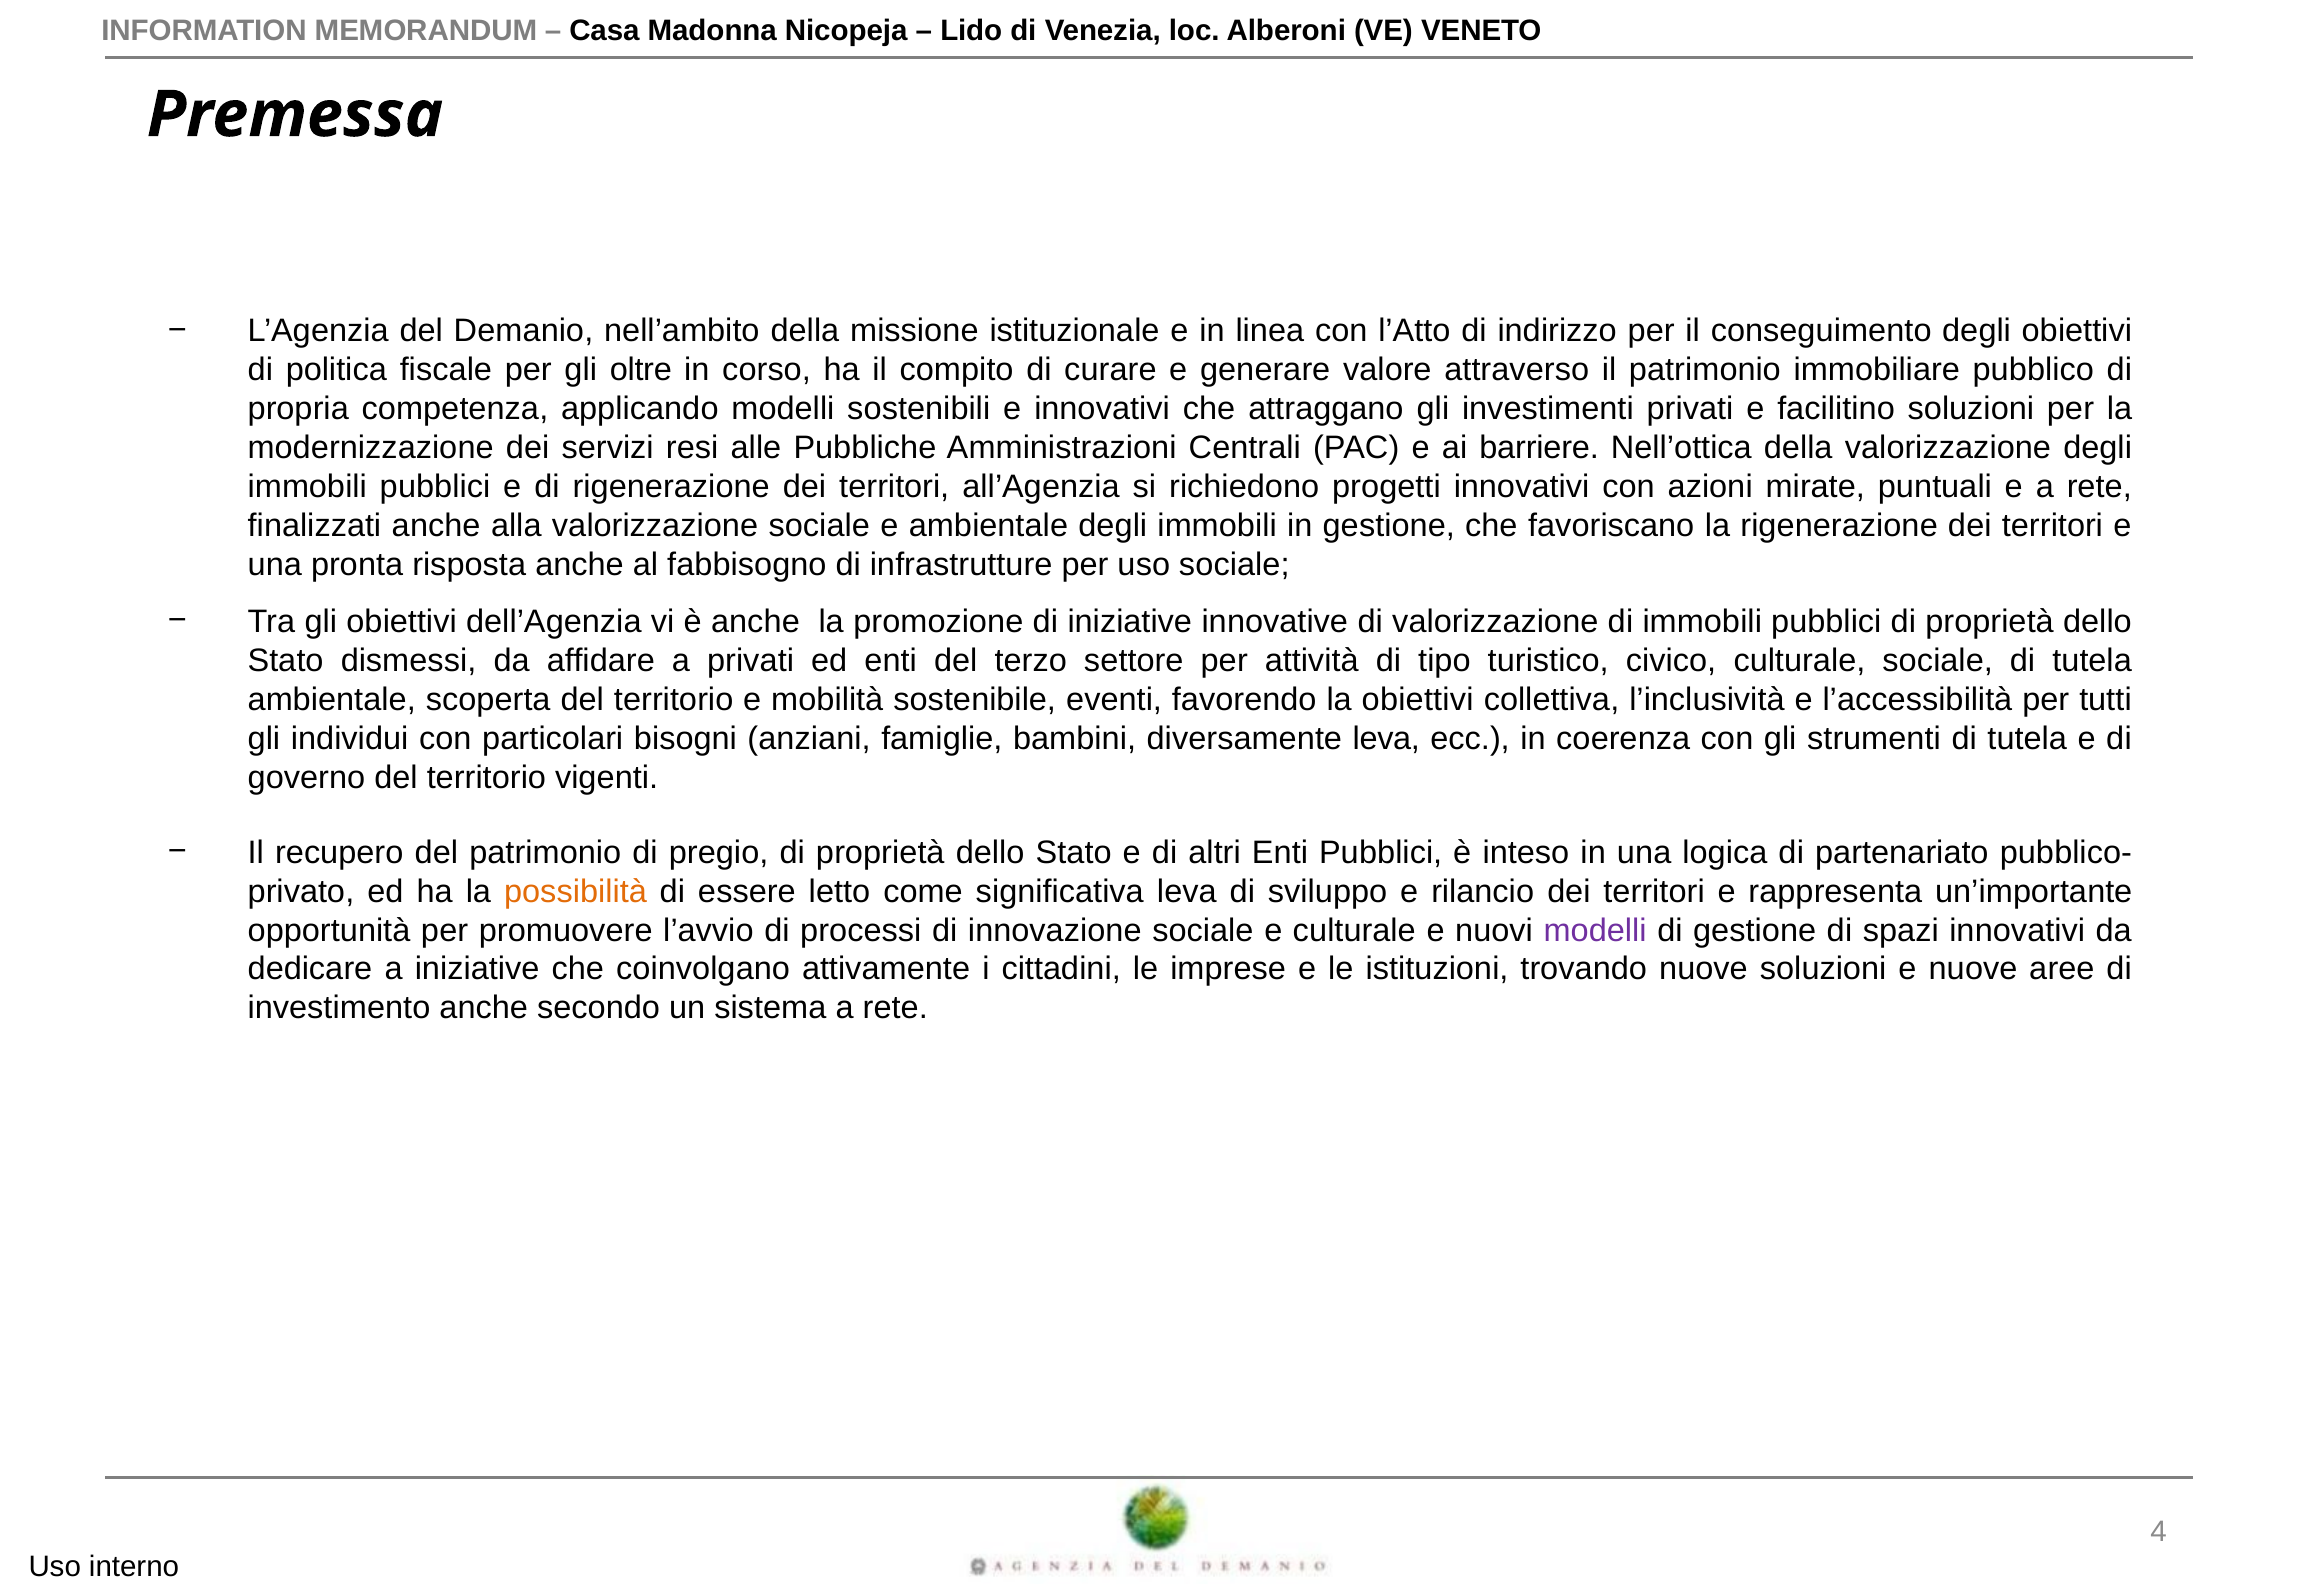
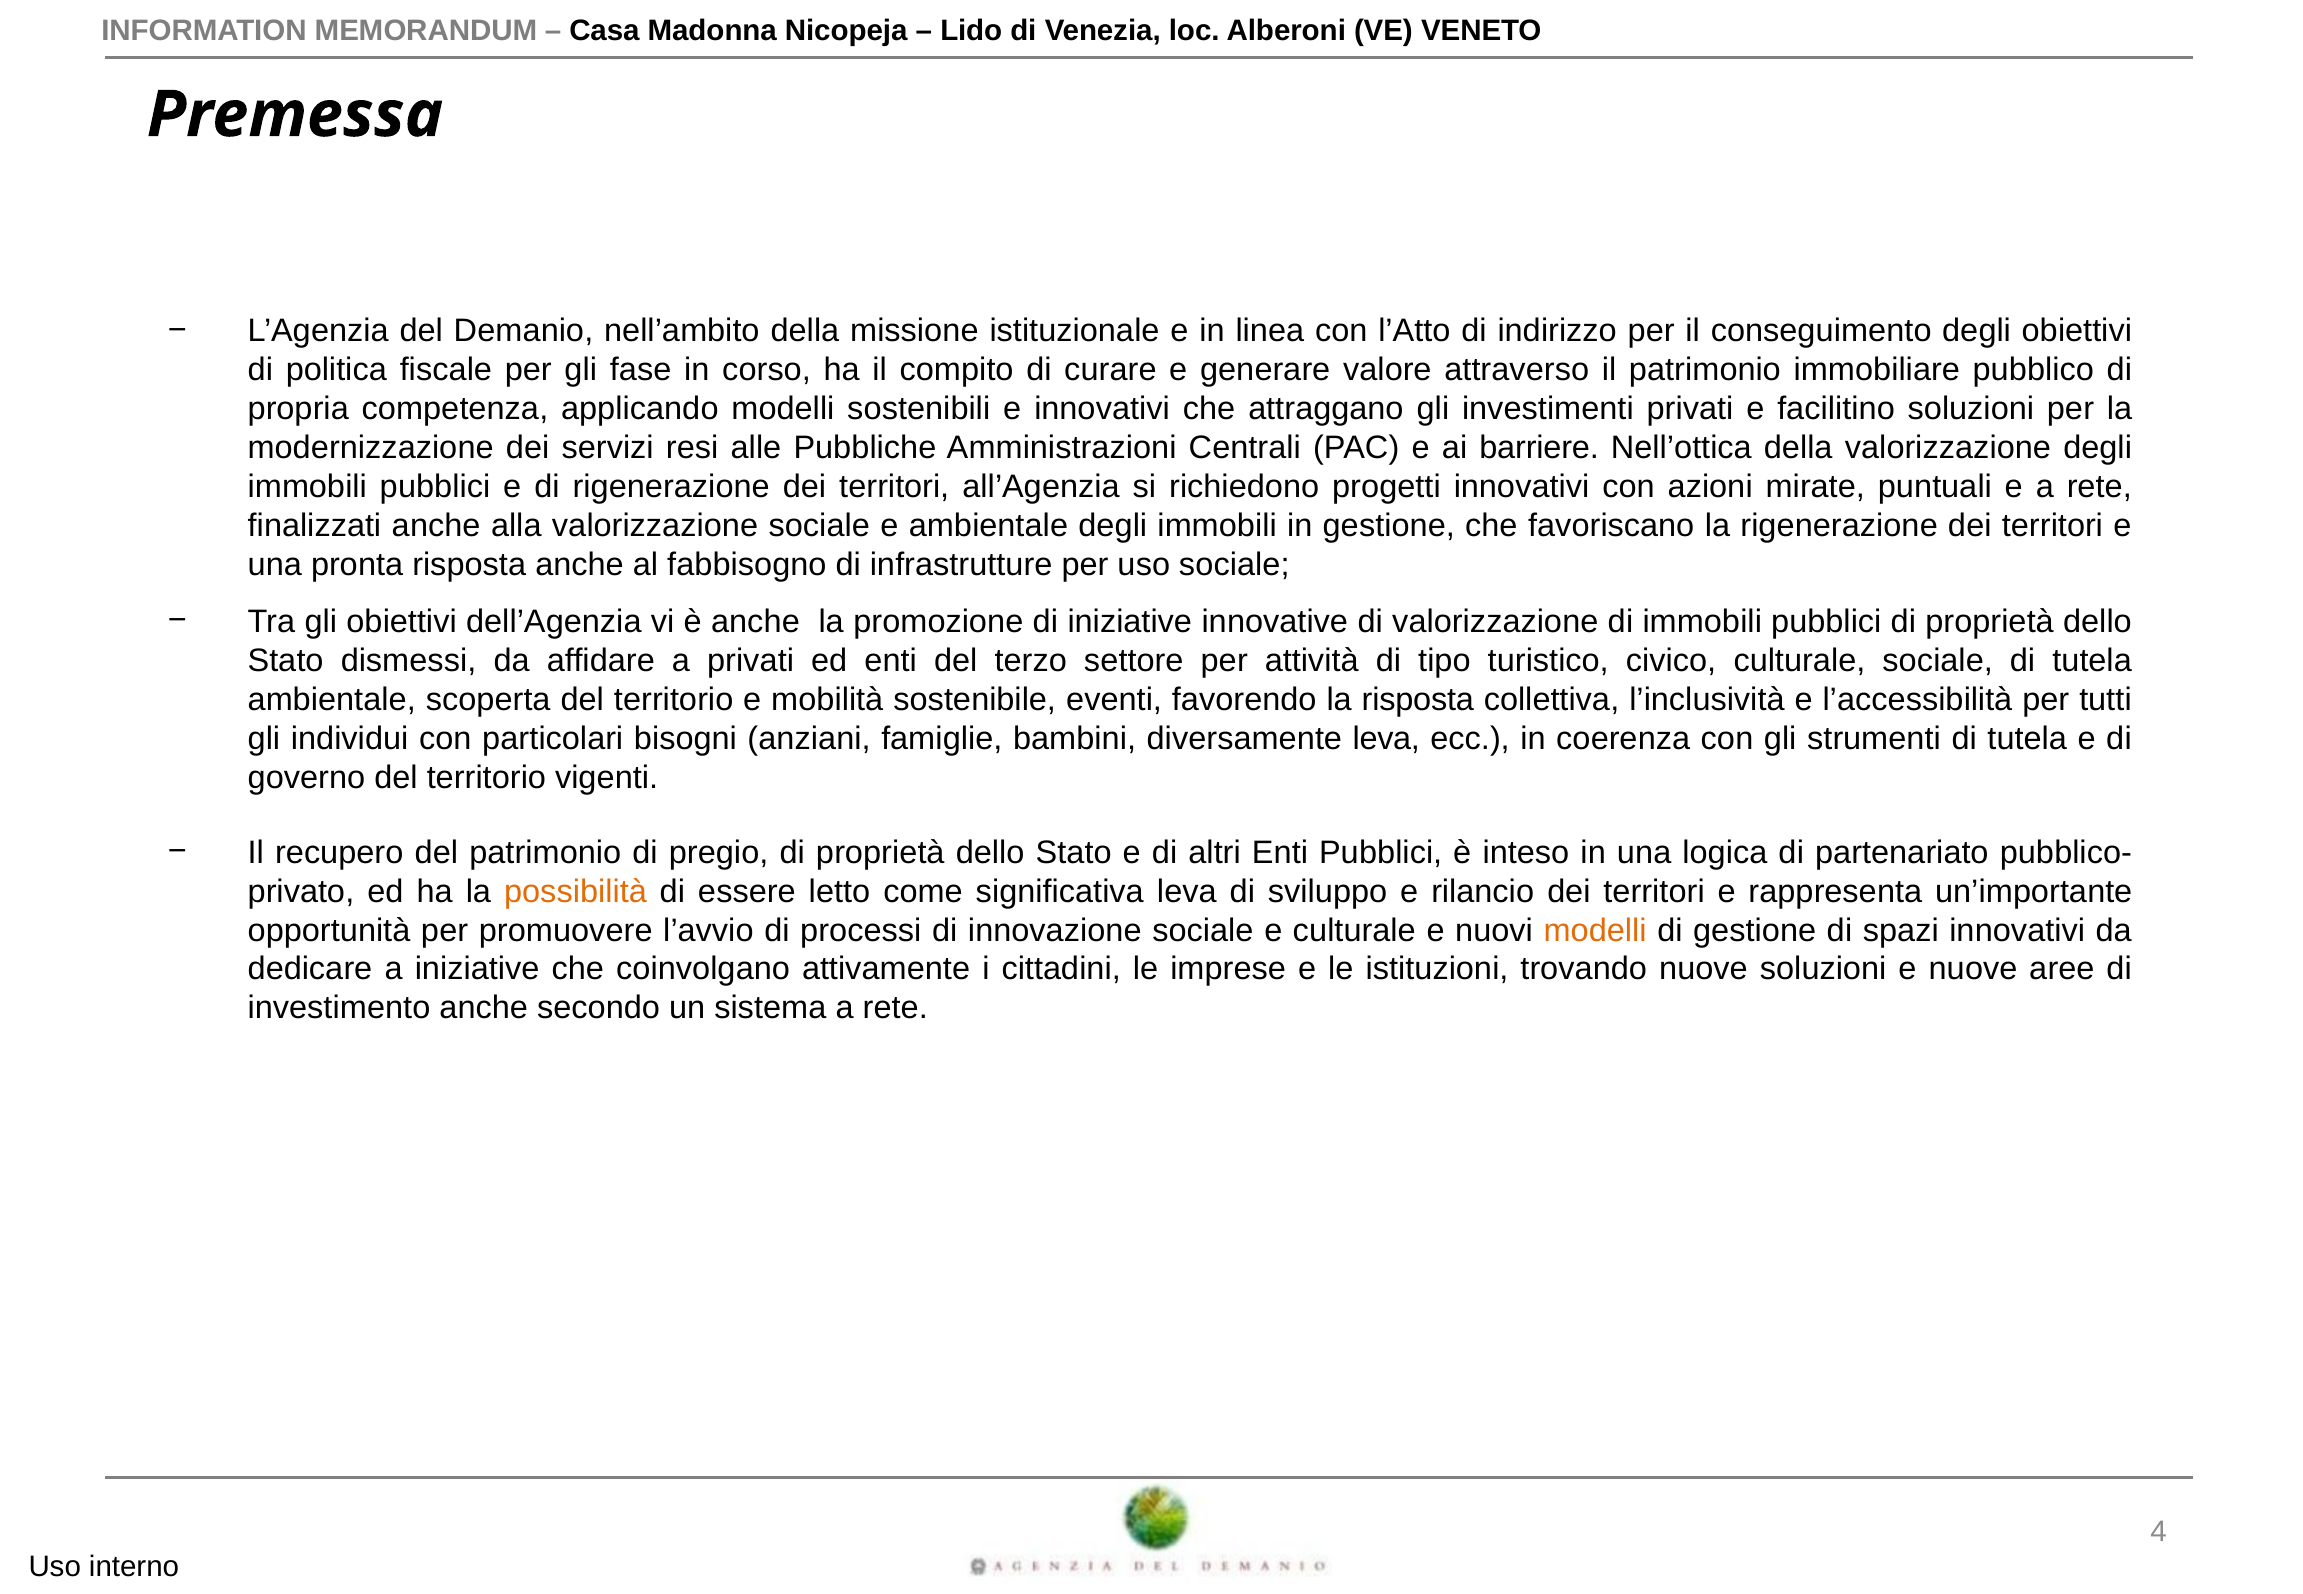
oltre: oltre -> fase (641, 370)
la obiettivi: obiettivi -> risposta (1418, 700)
modelli colour: purple -> orange (1595, 931)
